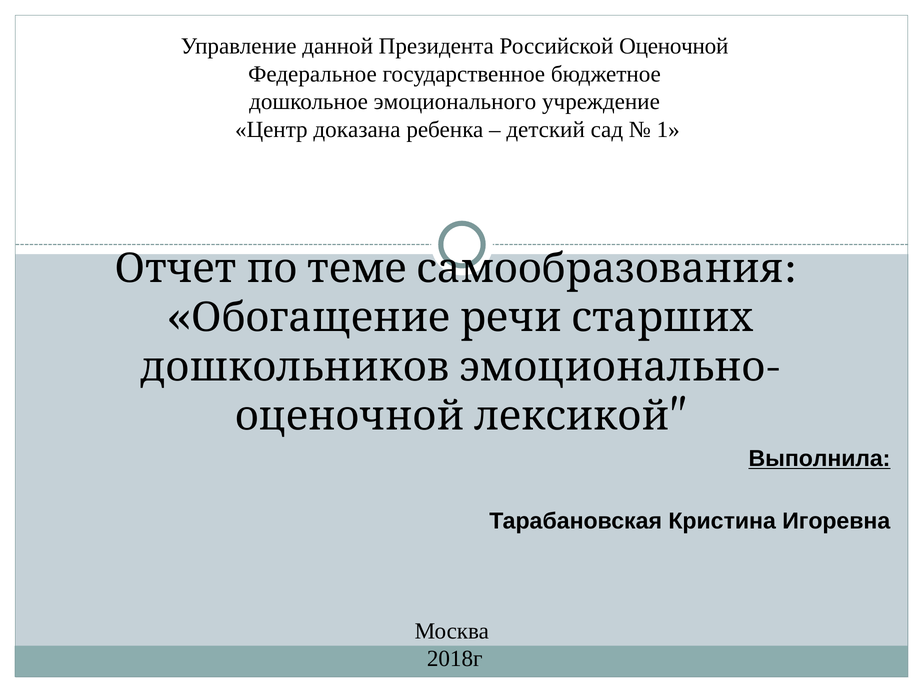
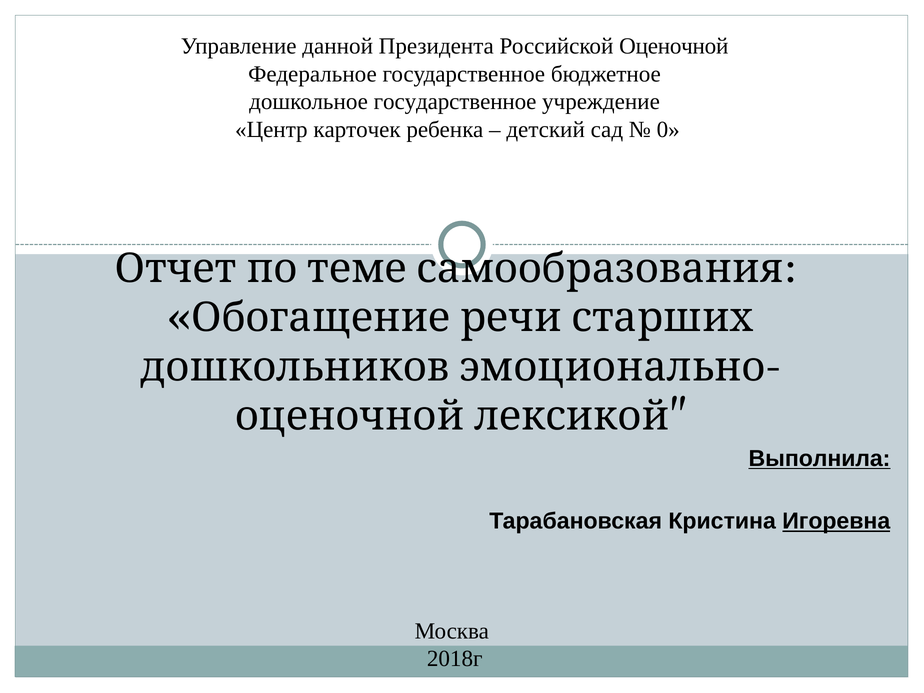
дошкольное эмоционального: эмоционального -> государственное (455, 102)
доказана: доказана -> карточек (357, 129)
1: 1 -> 0 (668, 129)
Игоревна underline: none -> present (836, 521)
